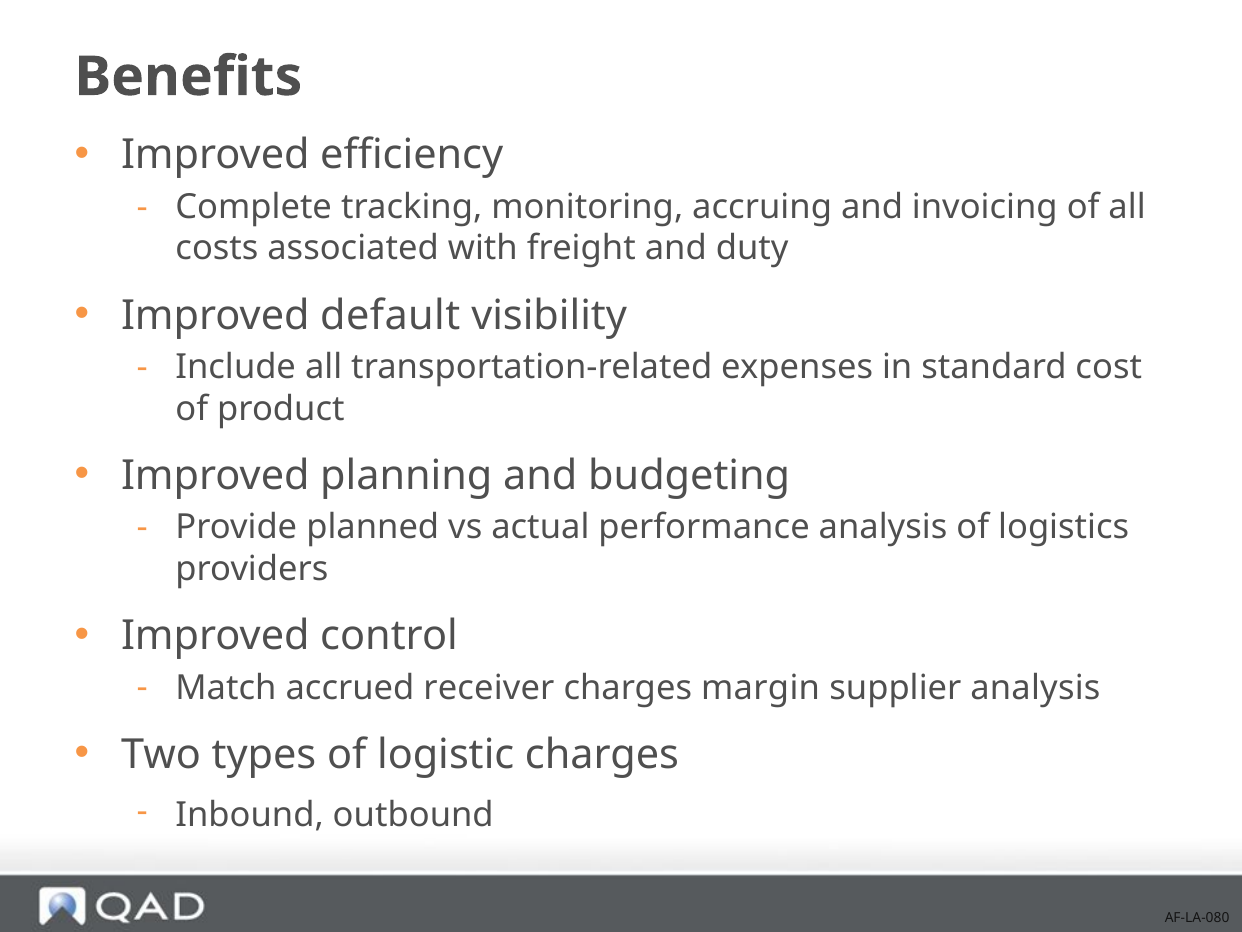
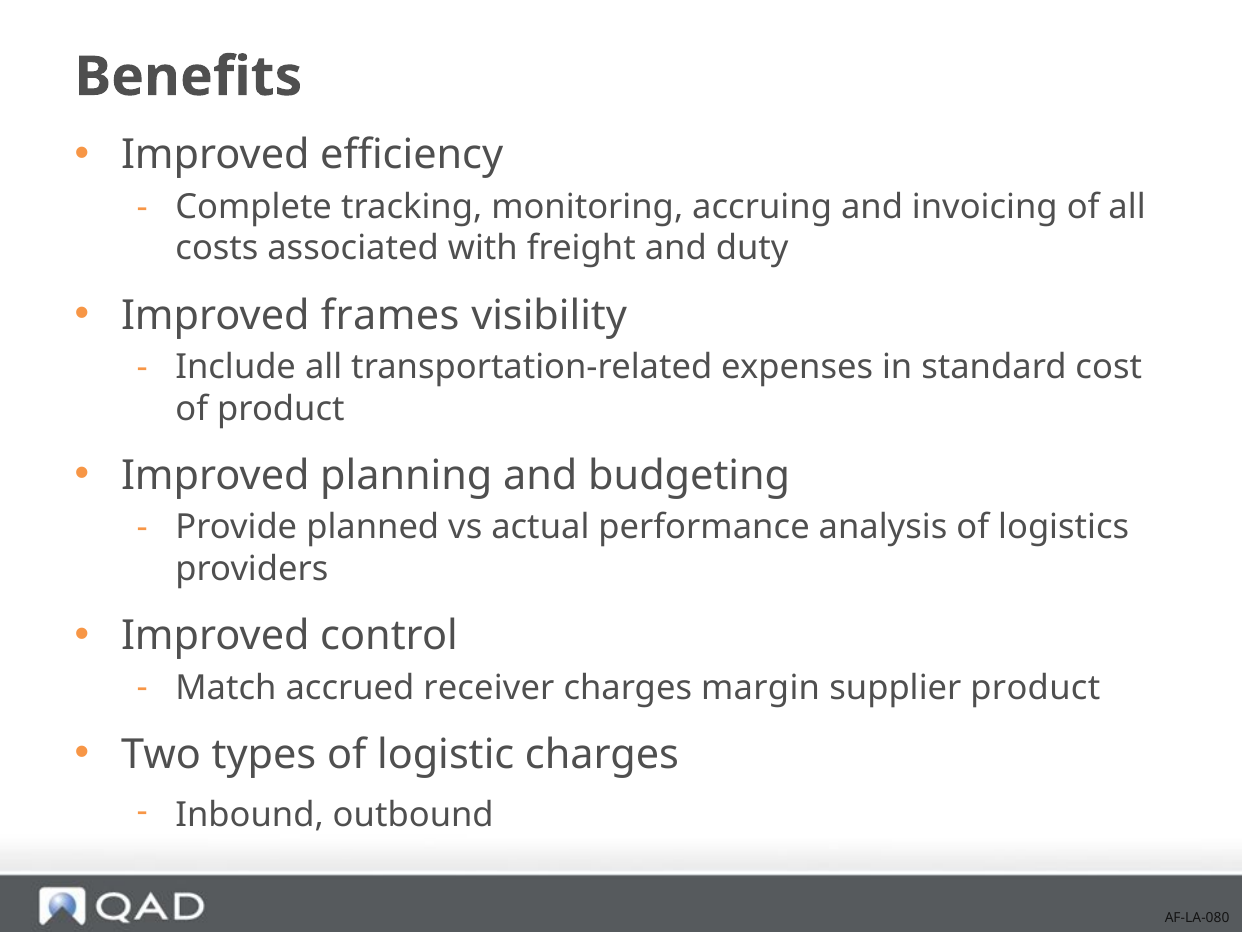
default: default -> frames (390, 315)
supplier analysis: analysis -> product (1035, 687)
